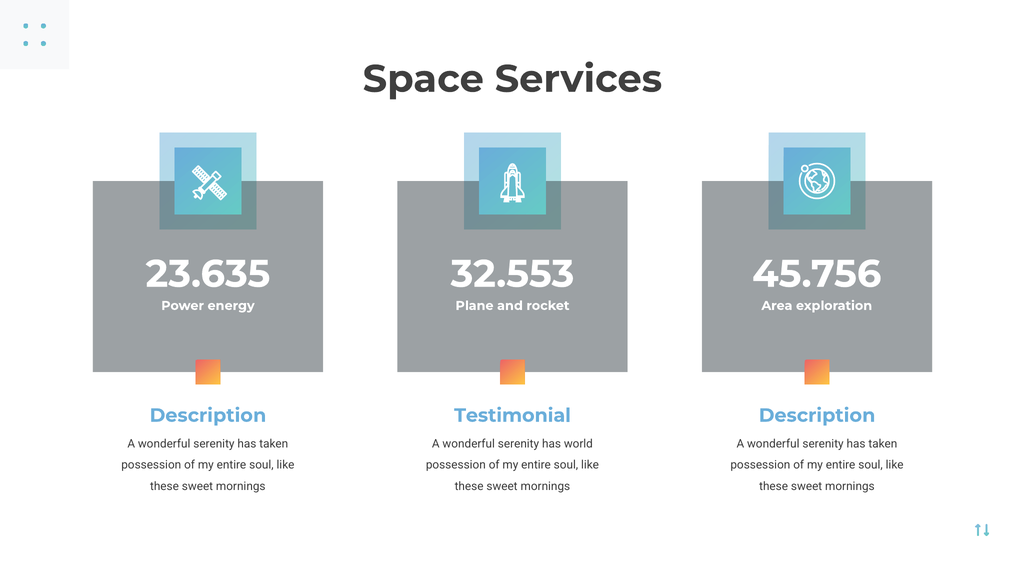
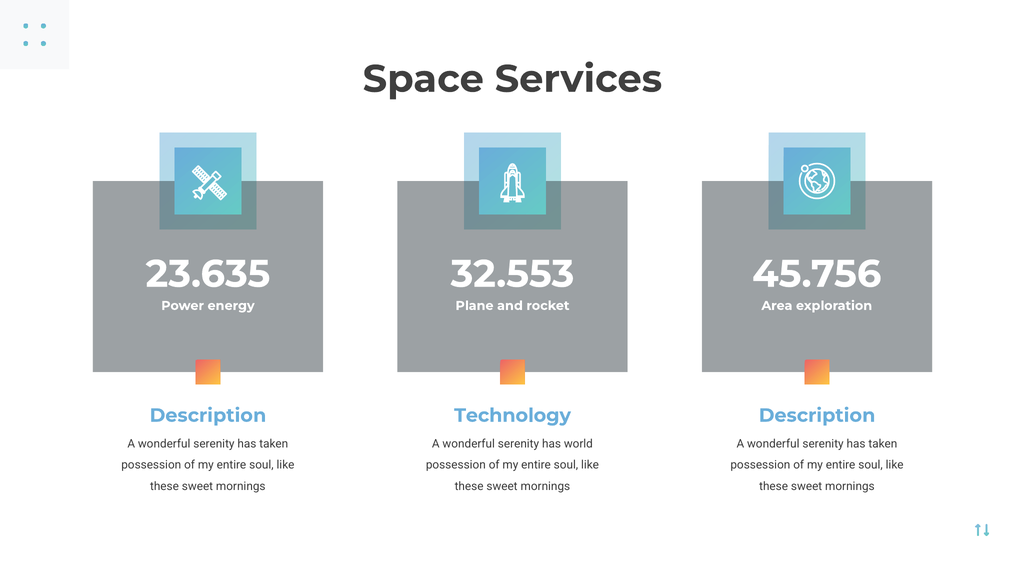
Testimonial: Testimonial -> Technology (513, 415)
